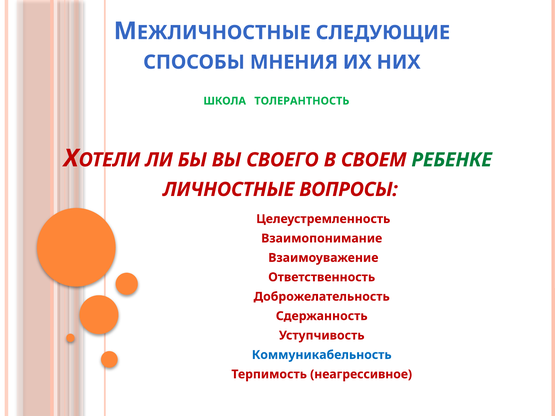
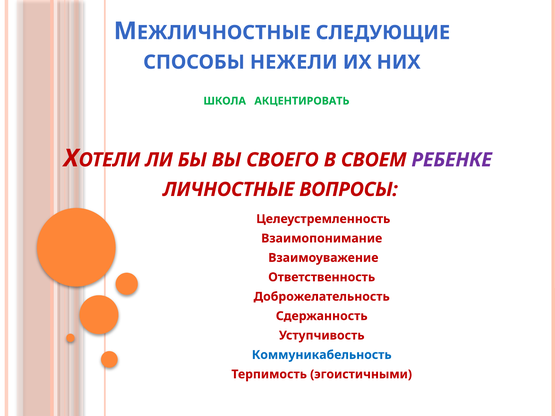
МНЕНИЯ: МНЕНИЯ -> НЕЖЕЛИ (294, 62)
ТОЛЕРАНТНОСТЬ: ТОЛЕРАНТНОСТЬ -> АКЦЕНТИРОВАТЬ (302, 101)
РЕБЕНКЕ colour: green -> purple (452, 160)
неагрессивное: неагрессивное -> эгоистичными (361, 374)
